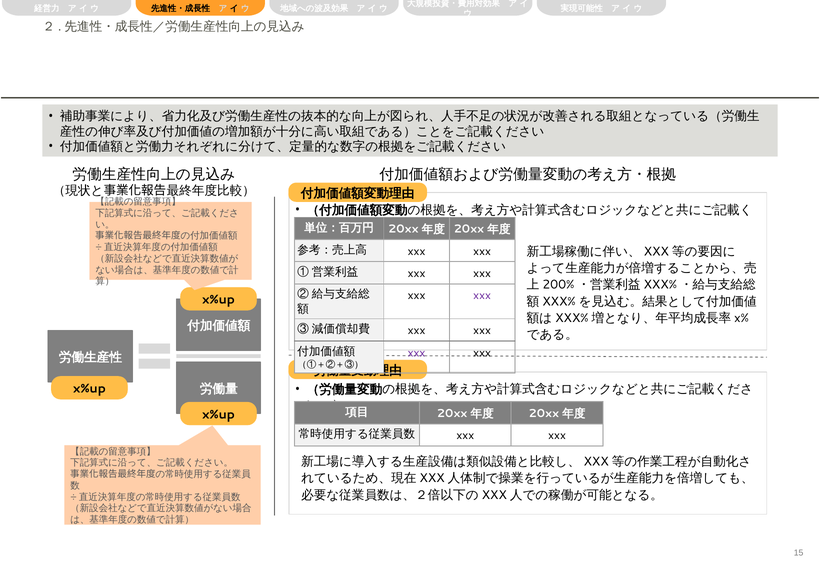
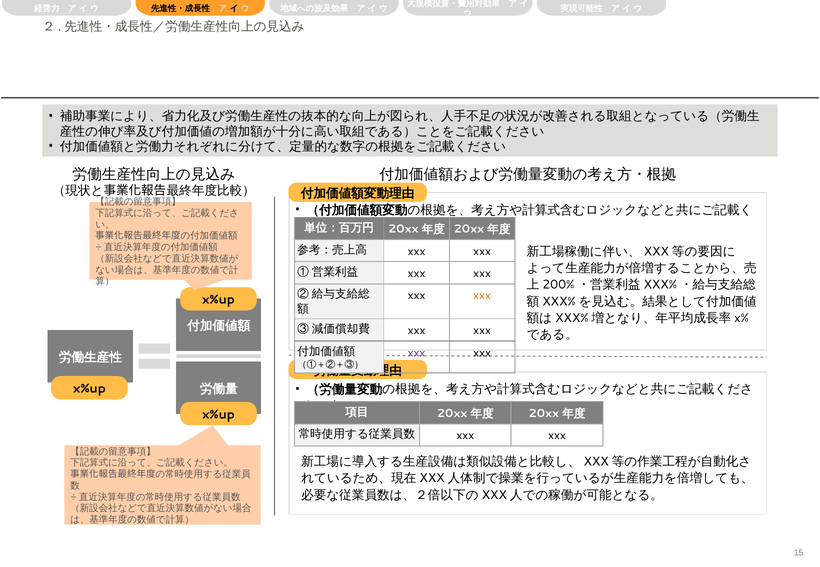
xxx colour: purple -> orange (482, 296)
